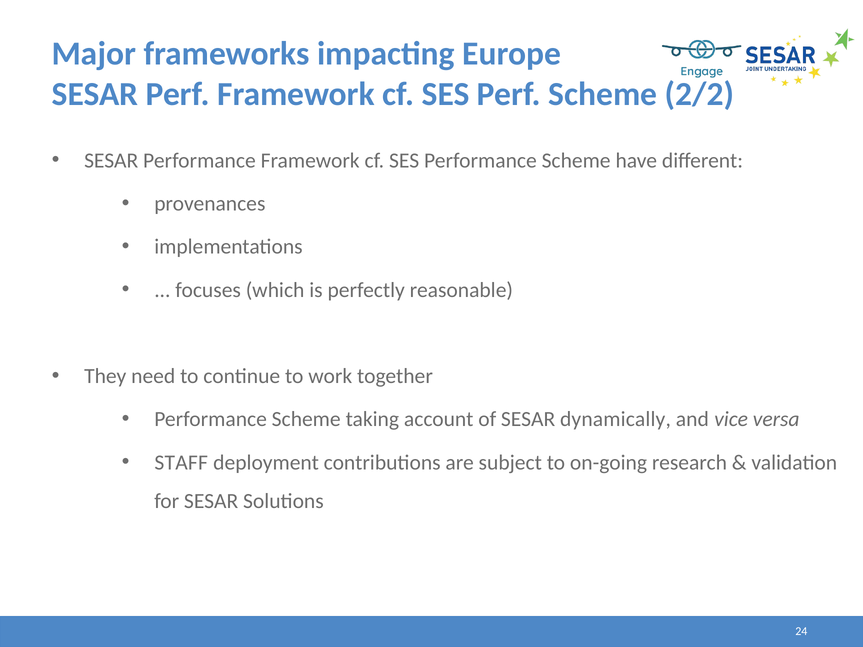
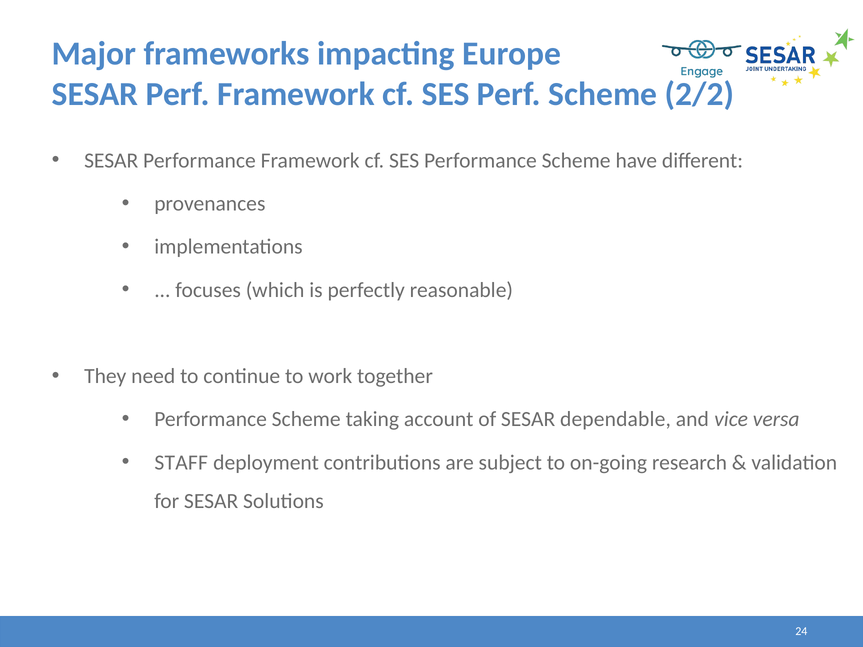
dynamically: dynamically -> dependable (615, 419)
